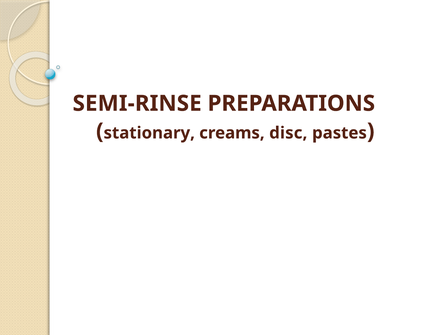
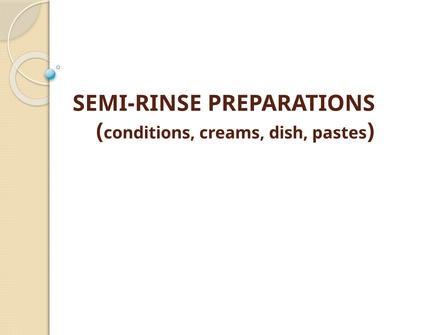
stationary: stationary -> conditions (149, 133)
disc: disc -> dish (288, 133)
